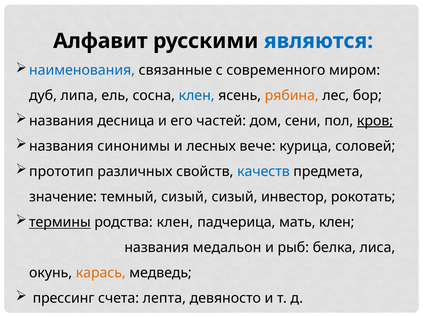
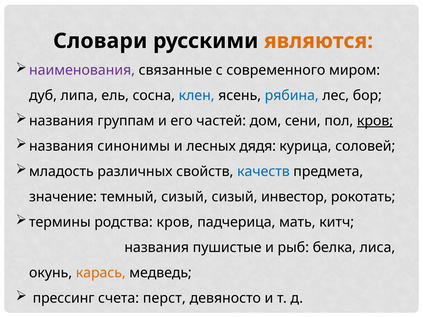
Алфавит: Алфавит -> Словари (100, 41)
являются colour: blue -> orange (318, 41)
наименования colour: blue -> purple (82, 70)
рябина colour: orange -> blue (292, 95)
десница: десница -> группам (126, 121)
вече: вече -> дядя (258, 146)
прототип: прототип -> младость (61, 172)
термины underline: present -> none (60, 222)
родства клен: клен -> кров (175, 222)
мать клен: клен -> китч (337, 222)
медальон: медальон -> пушистые (227, 248)
лепта: лепта -> перст (164, 299)
